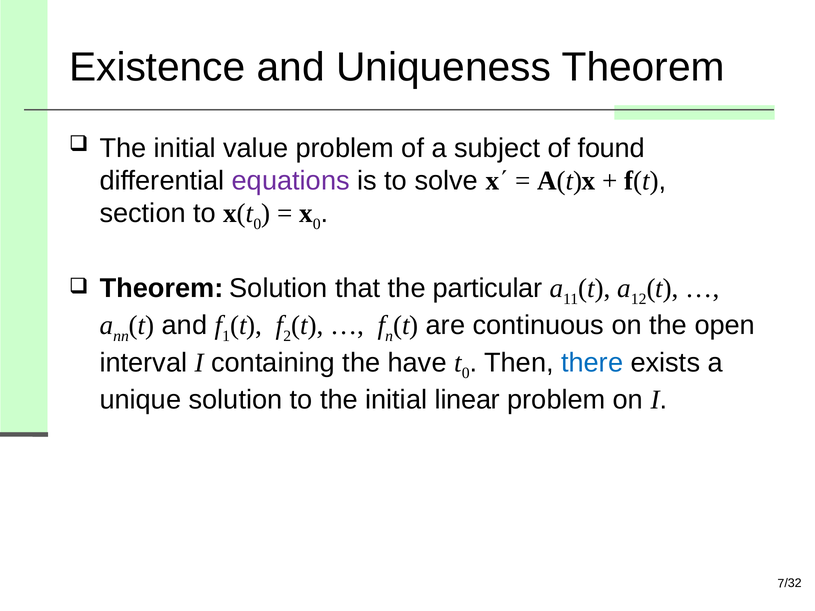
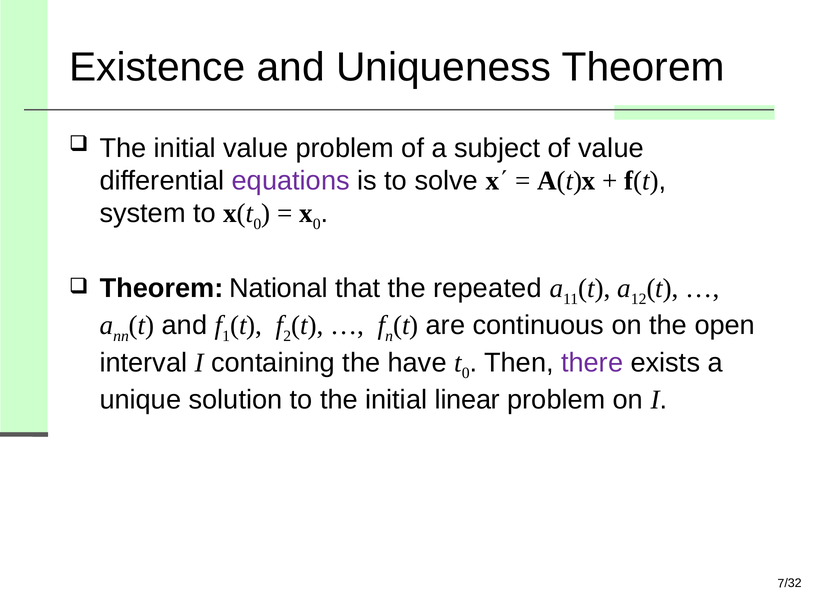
of found: found -> value (611, 148)
section: section -> system (143, 213)
Theorem Solution: Solution -> National (279, 289)
particular: particular -> repeated (487, 289)
there colour: blue -> purple (592, 363)
